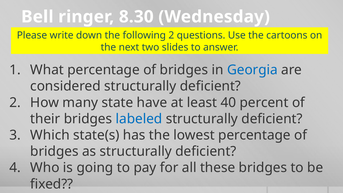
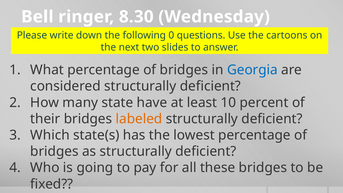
following 2: 2 -> 0 (171, 35)
40: 40 -> 10 (228, 103)
labeled colour: blue -> orange (139, 119)
